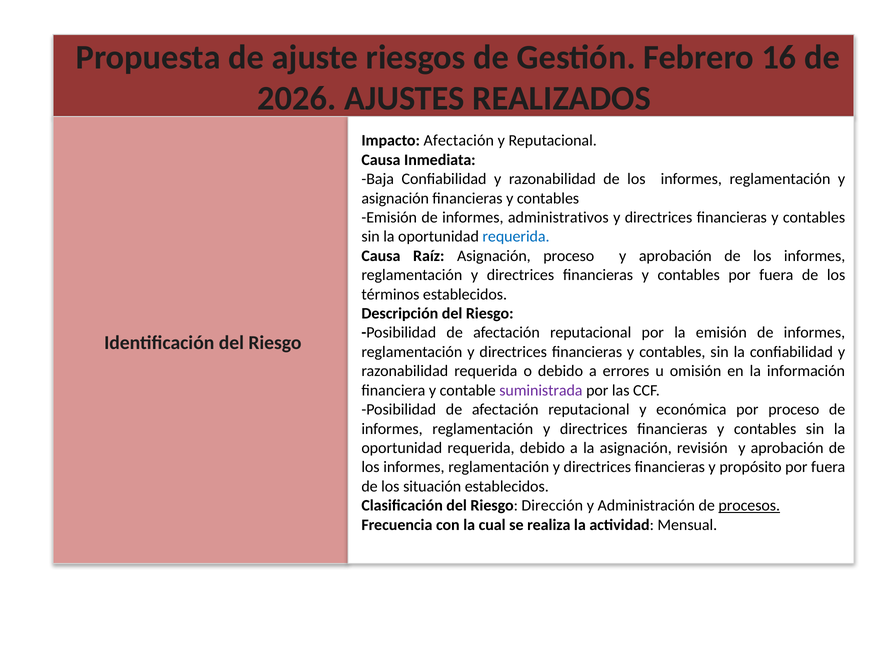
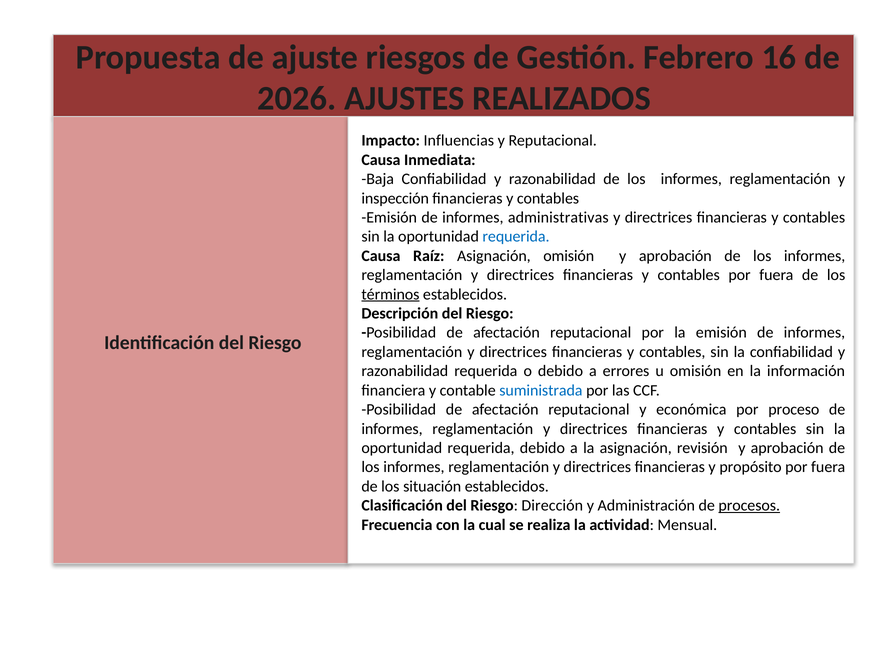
Impacto Afectación: Afectación -> Influencias (459, 141)
asignación: asignación -> inspección (395, 198)
administrativos: administrativos -> administrativas (558, 217)
Asignación proceso: proceso -> omisión (569, 256)
términos underline: none -> present (390, 294)
suministrada colour: purple -> blue (541, 390)
